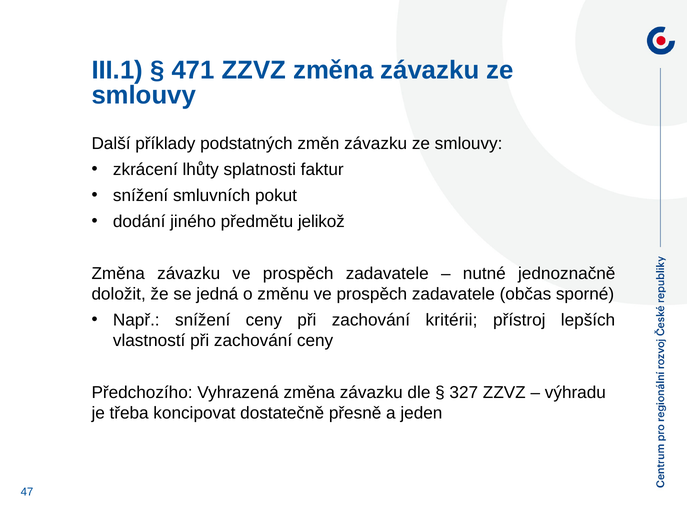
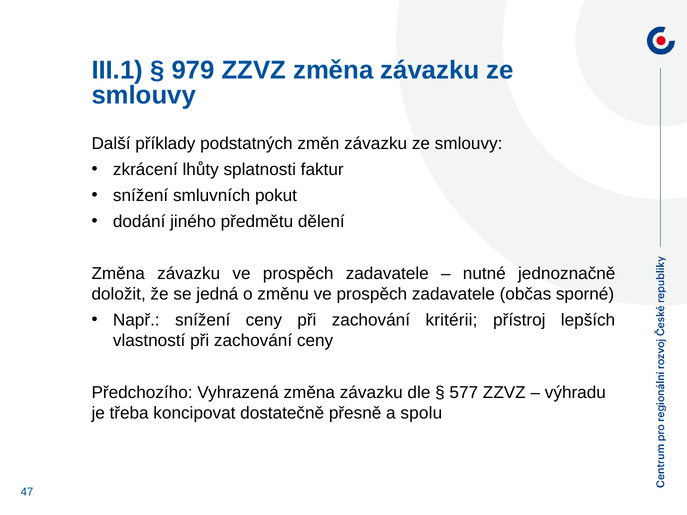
471: 471 -> 979 (193, 70)
jelikož: jelikož -> dělení (321, 222)
327: 327 -> 577 (464, 393)
jeden: jeden -> spolu (421, 413)
